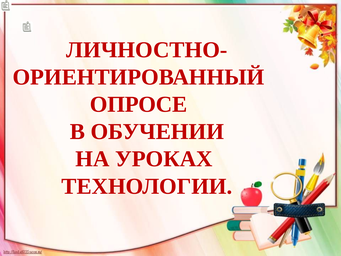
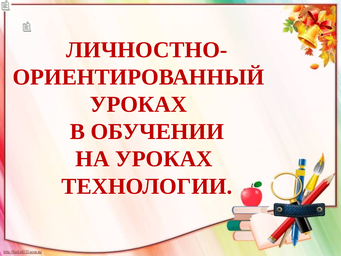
ОПРОСЕ: ОПРОСЕ -> УРОКАХ (139, 104)
